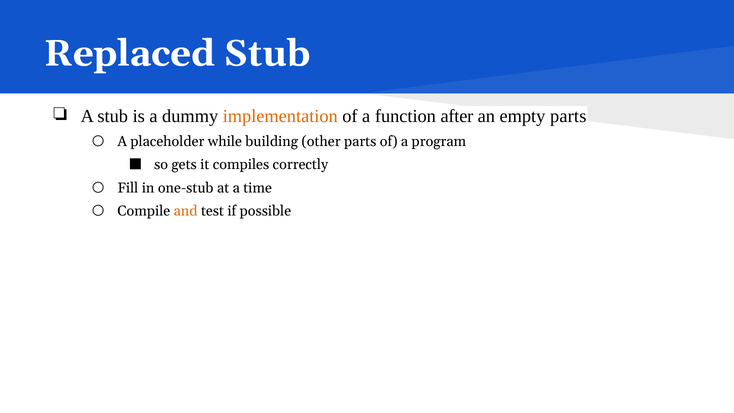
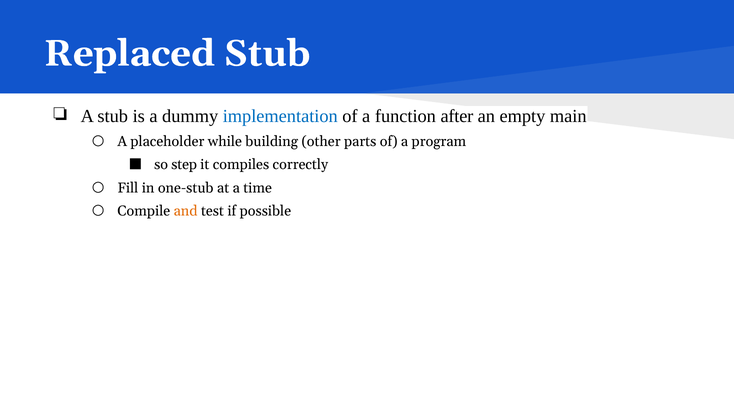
implementation colour: orange -> blue (280, 116)
empty parts: parts -> main (568, 116)
gets: gets -> step (184, 165)
